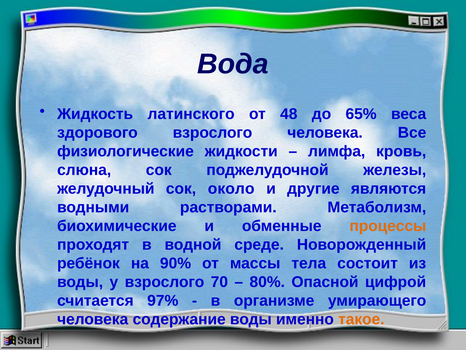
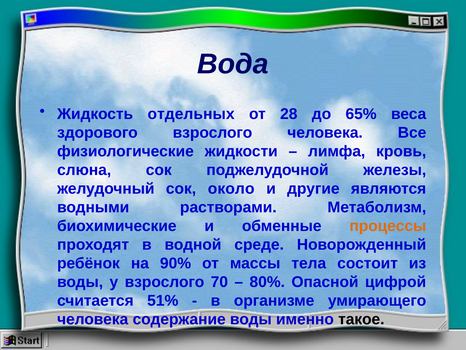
латинского: латинского -> отдельных (191, 114)
48: 48 -> 28 (289, 114)
97%: 97% -> 51% (163, 300)
такое colour: orange -> black (361, 319)
